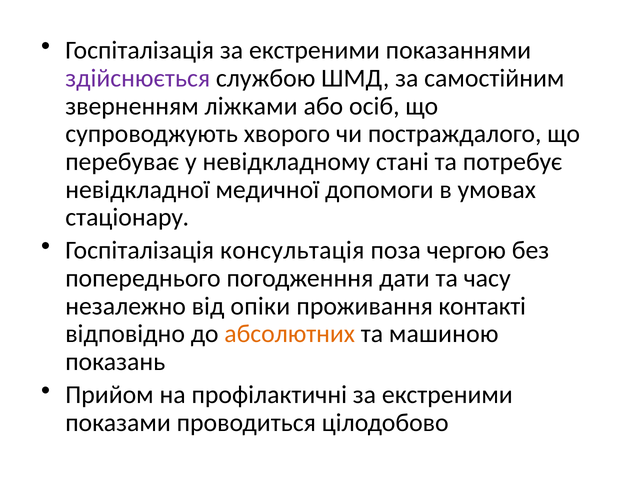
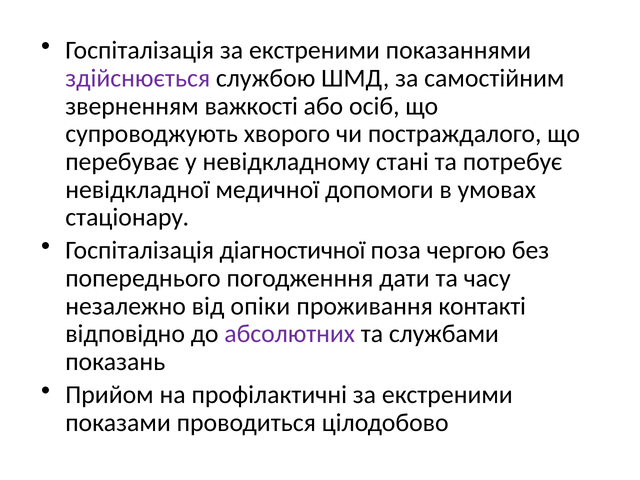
ліжками: ліжками -> важкості (251, 106)
консультація: консультація -> діагностичної (292, 250)
абсолютних colour: orange -> purple (290, 334)
машиною: машиною -> службами (444, 334)
